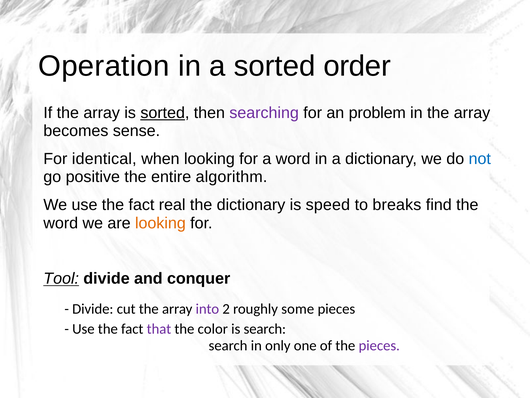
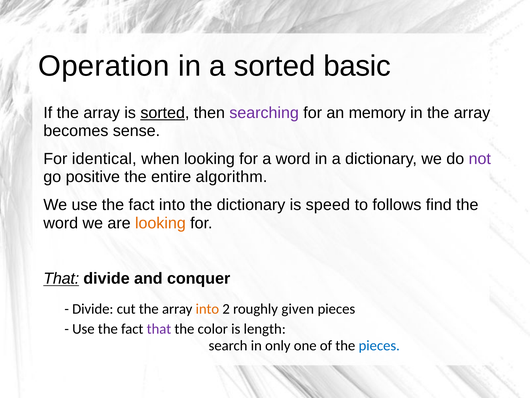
order: order -> basic (357, 66)
problem: problem -> memory (377, 113)
not colour: blue -> purple (480, 159)
fact real: real -> into (172, 204)
breaks: breaks -> follows (397, 204)
Tool: Tool -> That (61, 278)
into colour: purple -> orange (207, 308)
some: some -> given (298, 308)
is search: search -> length (265, 329)
pieces colour: purple -> blue (379, 345)
